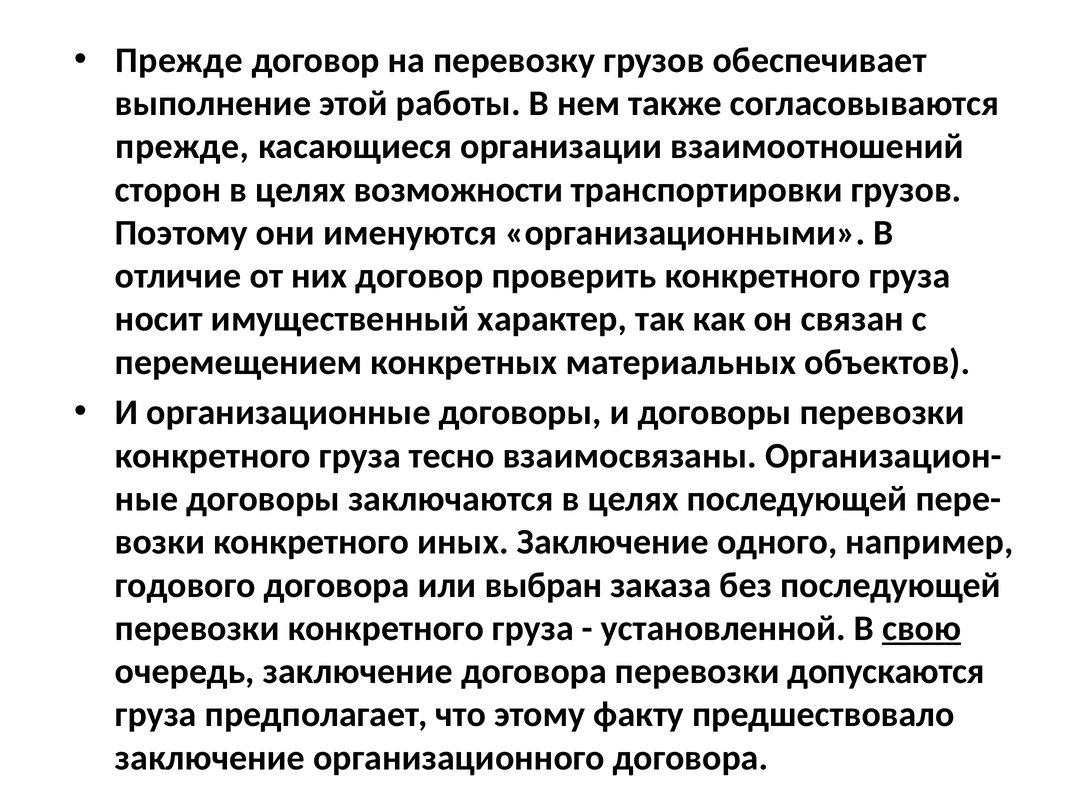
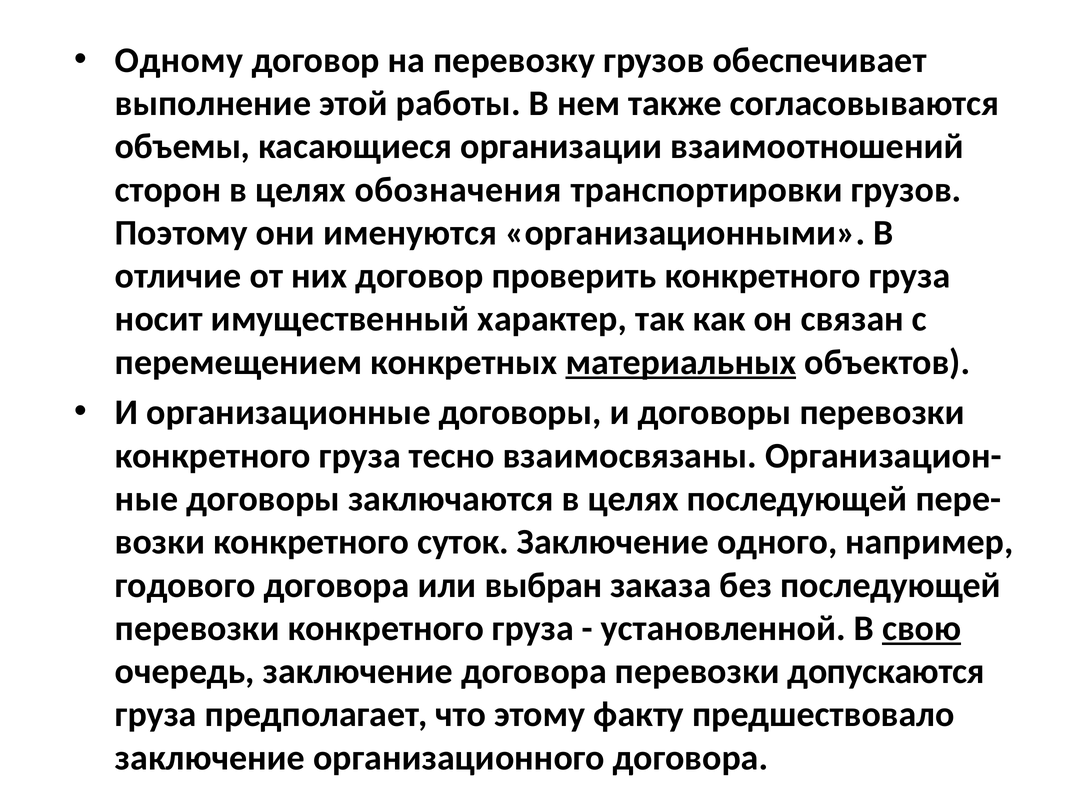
Прежде: Прежде -> Одному (179, 60)
прежде: прежде -> объемы (183, 147)
возможности: возможности -> обозначения (458, 190)
материальных underline: none -> present (681, 362)
иных: иных -> суток (463, 542)
